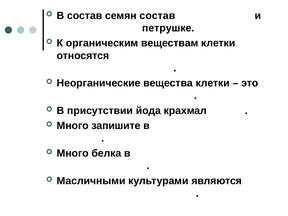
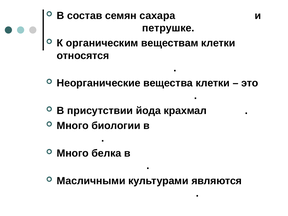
семян состав: состав -> сахара (157, 16)
запишите: запишите -> биологии (116, 126)
